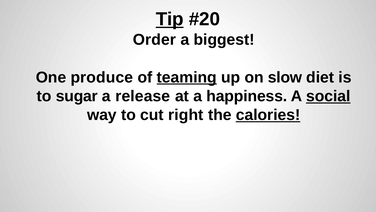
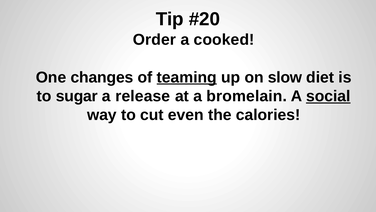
Tip underline: present -> none (170, 19)
biggest: biggest -> cooked (224, 40)
produce: produce -> changes (102, 77)
happiness: happiness -> bromelain (247, 96)
right: right -> even (186, 115)
calories underline: present -> none (268, 115)
